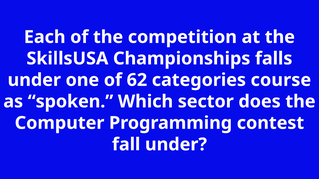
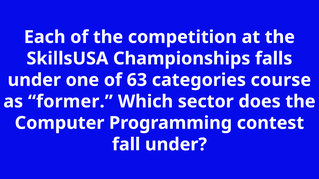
62: 62 -> 63 (137, 80)
spoken: spoken -> former (70, 102)
